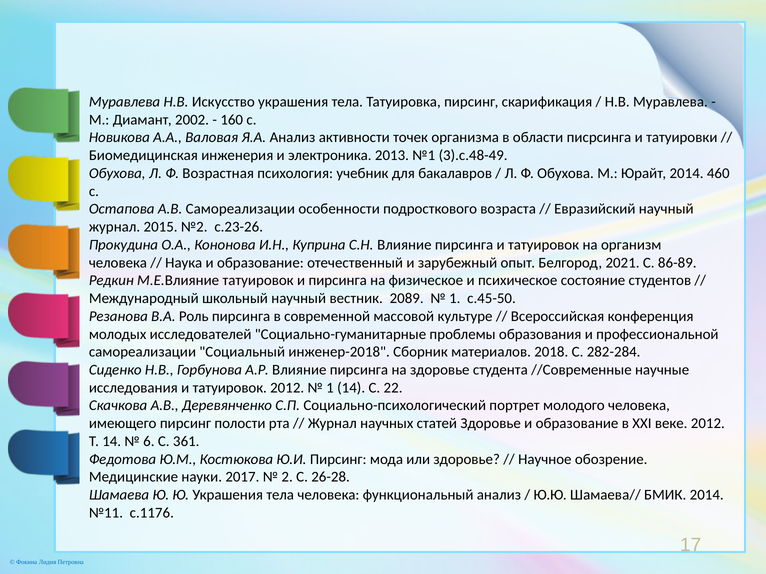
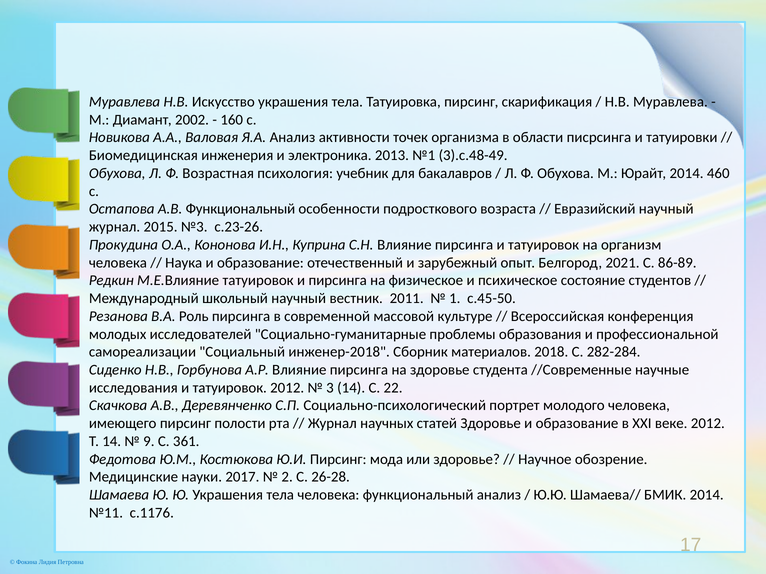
А.В Самореализации: Самореализации -> Функциональный (240, 209)
№2: №2 -> №3 (194, 227)
2089: 2089 -> 2011 (407, 299)
1: 1 -> 3 (330, 388)
6: 6 -> 9 (149, 442)
